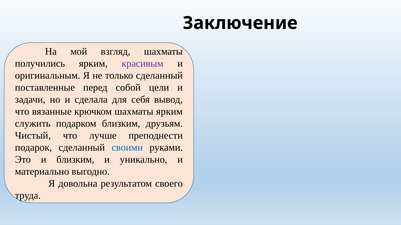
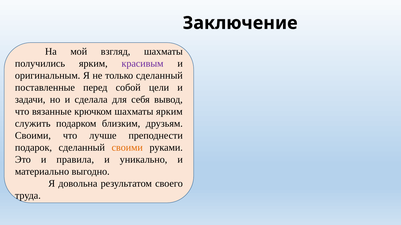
Чистый: Чистый -> Своими (33, 136)
своими colour: blue -> orange (127, 148)
и близким: близким -> правила (75, 160)
